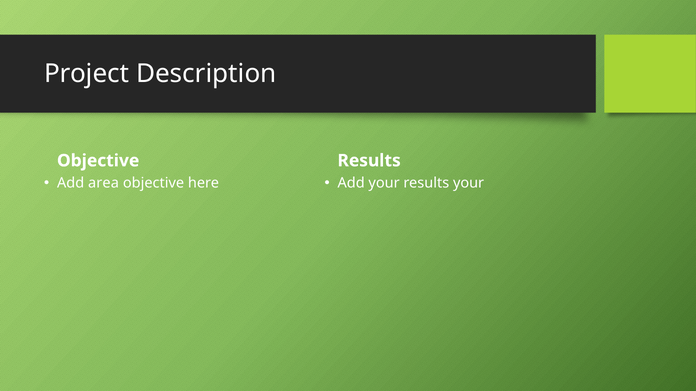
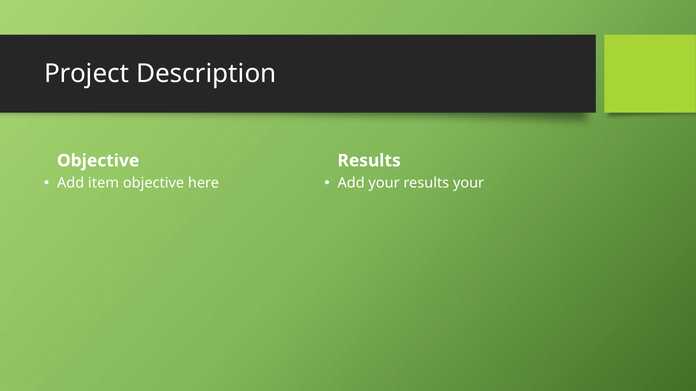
area: area -> item (104, 183)
